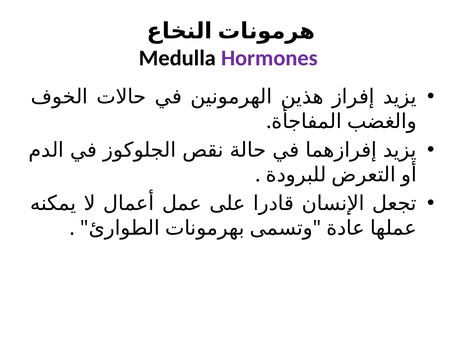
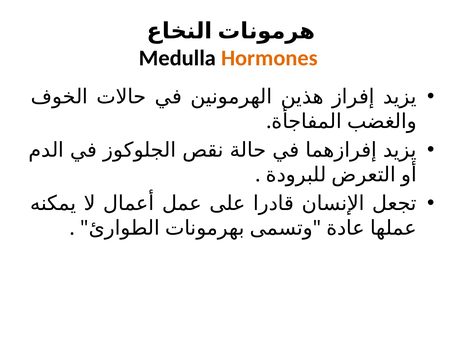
Hormones colour: purple -> orange (269, 58)
